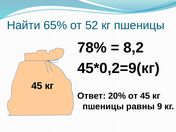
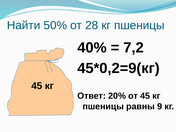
65%: 65% -> 50% (55, 25)
52: 52 -> 28 (92, 25)
78%: 78% -> 40% (92, 48)
8,2: 8,2 -> 7,2 (134, 48)
